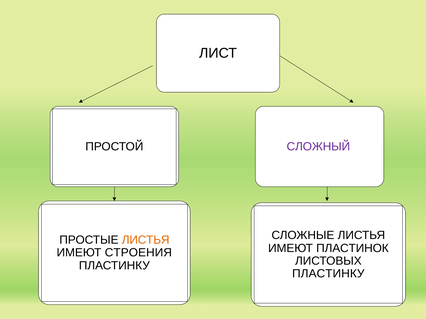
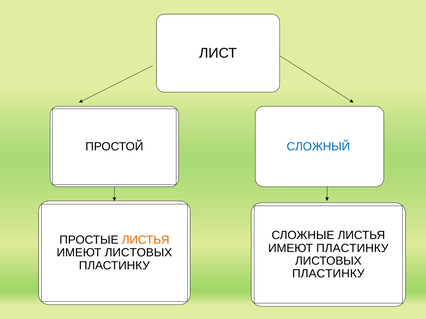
СЛОЖНЫЙ colour: purple -> blue (318, 147)
ИМЕЮТ ПЛАСТИНОК: ПЛАСТИНОК -> ПЛАСТИНКУ (352, 248)
ИМЕЮТ СТРОЕНИЯ: СТРОЕНИЯ -> ЛИСТОВЫХ (138, 253)
